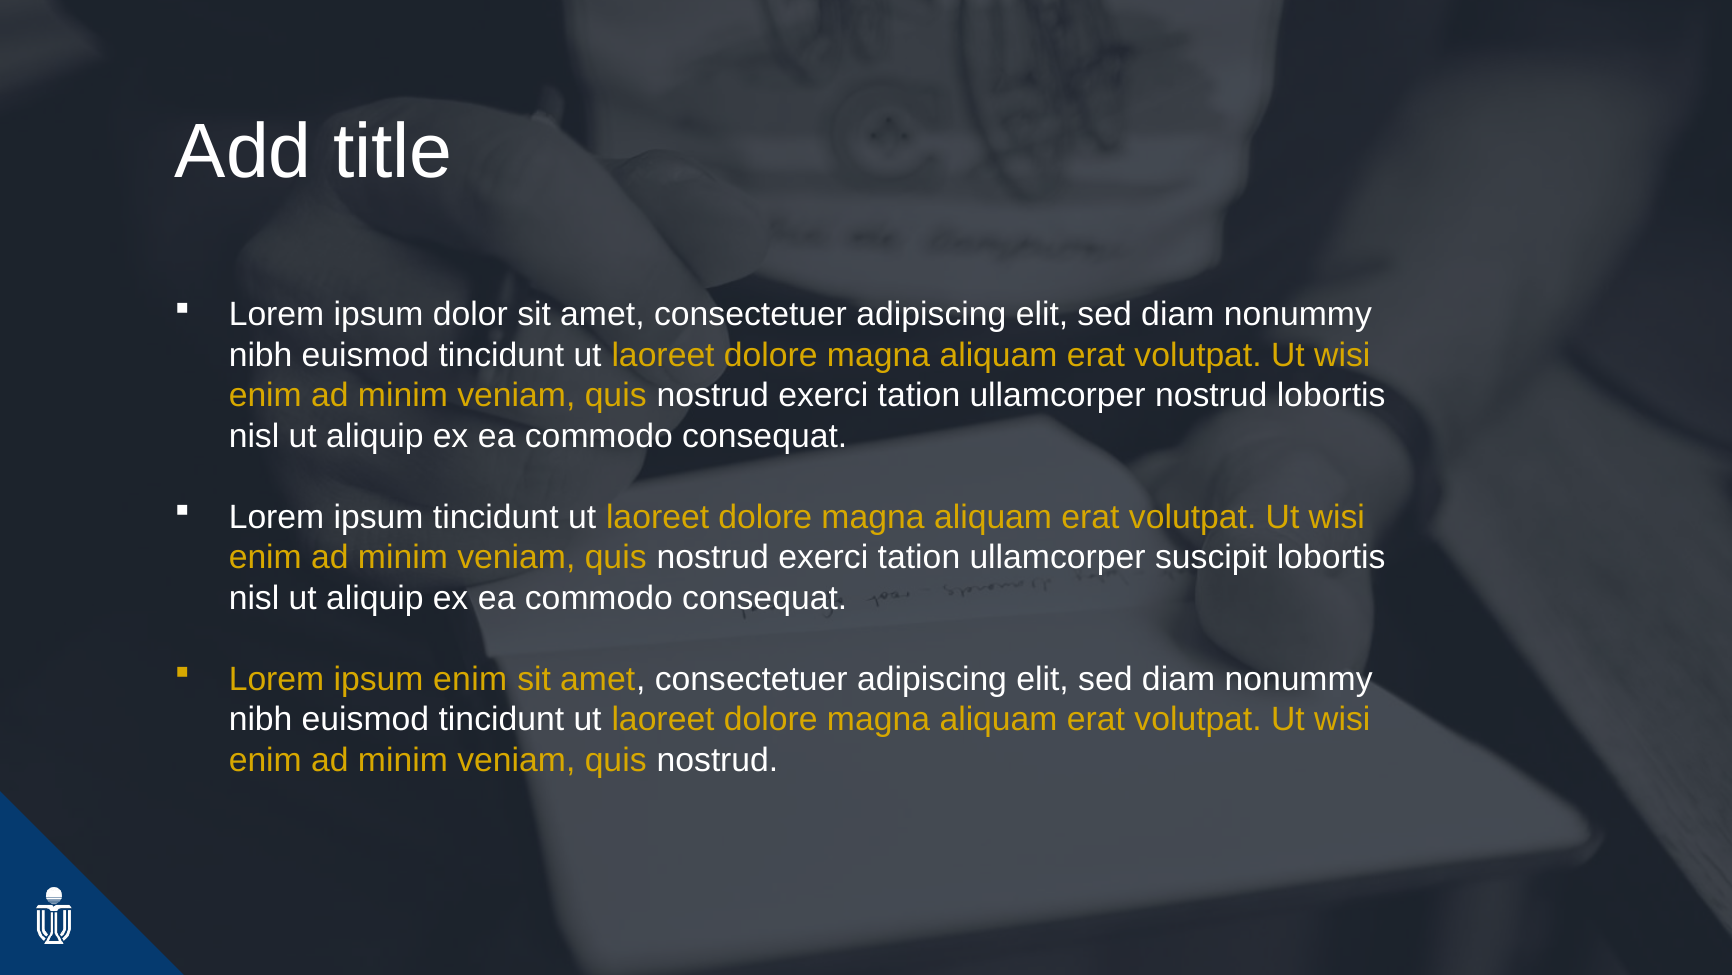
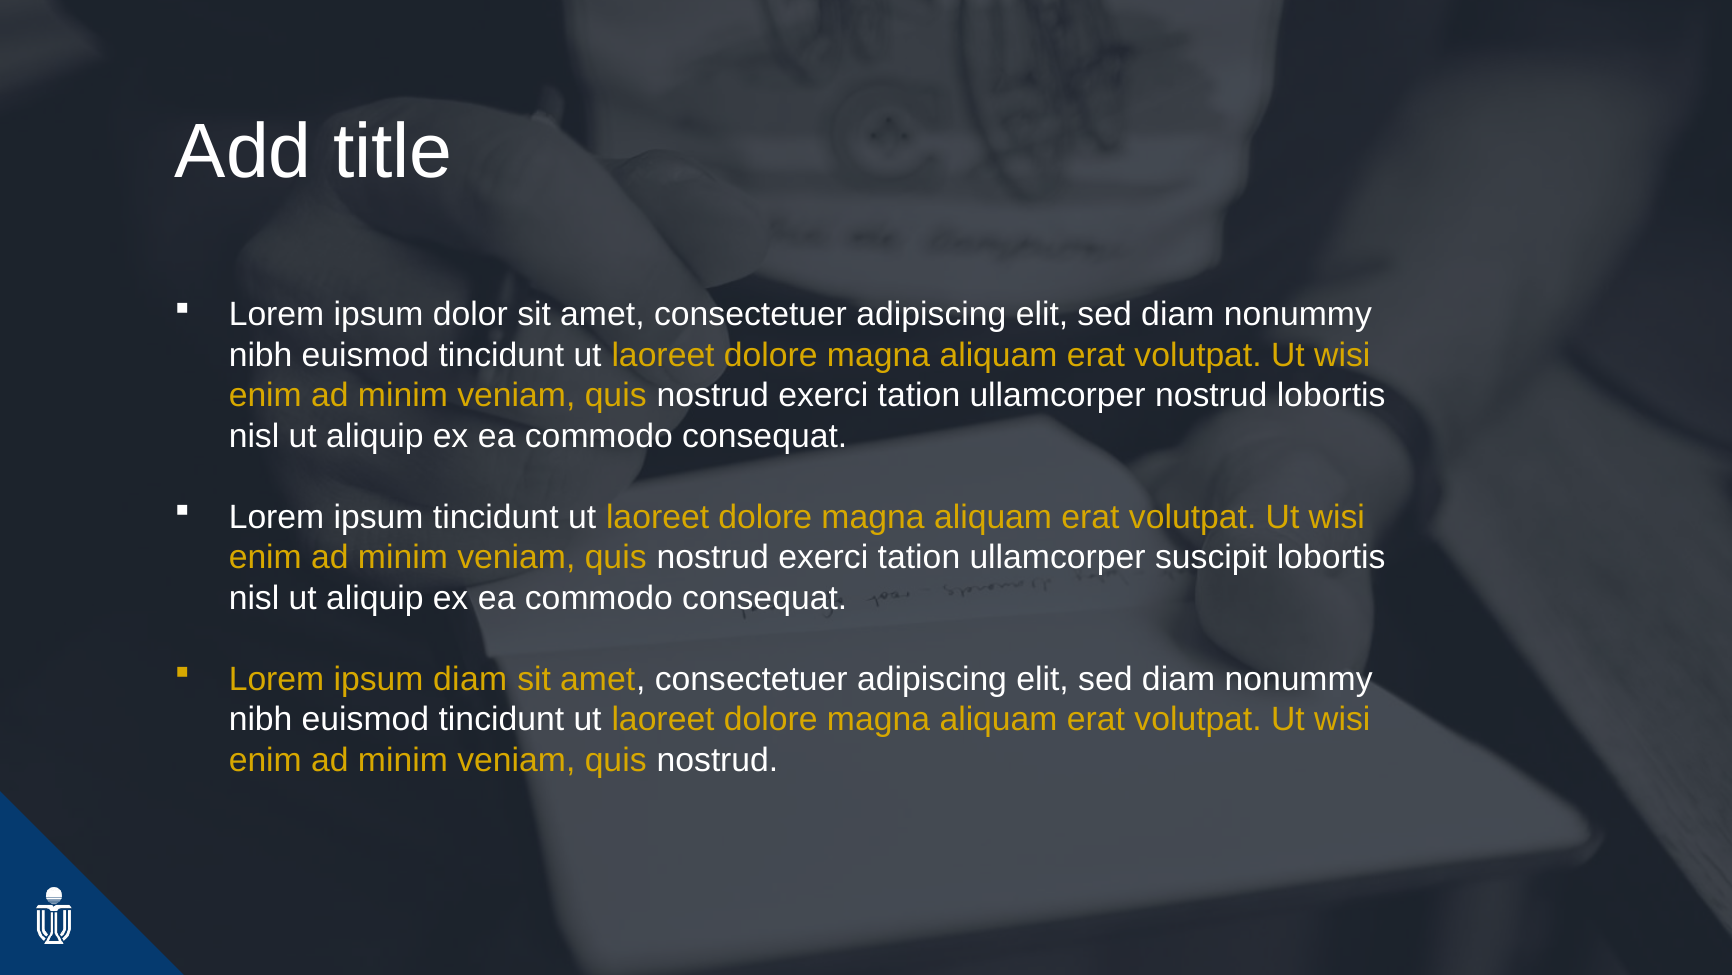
ipsum enim: enim -> diam (470, 679)
